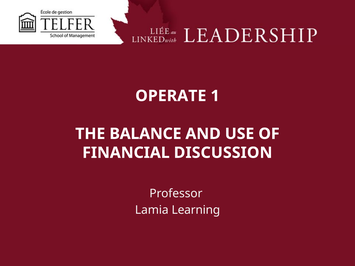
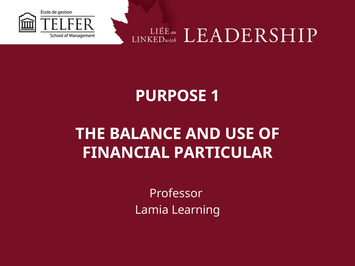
OPERATE: OPERATE -> PURPOSE (171, 96)
DISCUSSION: DISCUSSION -> PARTICULAR (223, 153)
